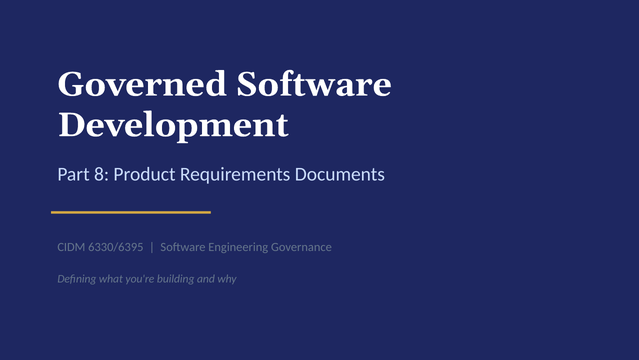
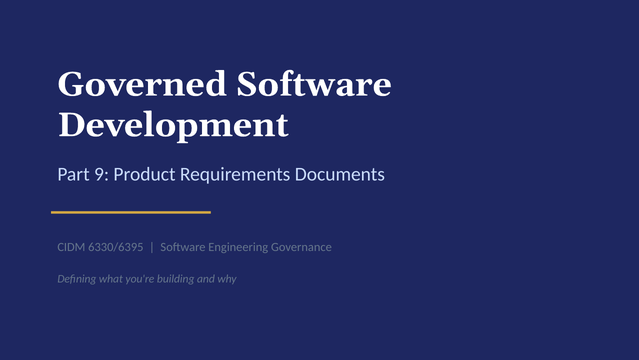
8: 8 -> 9 (102, 174)
